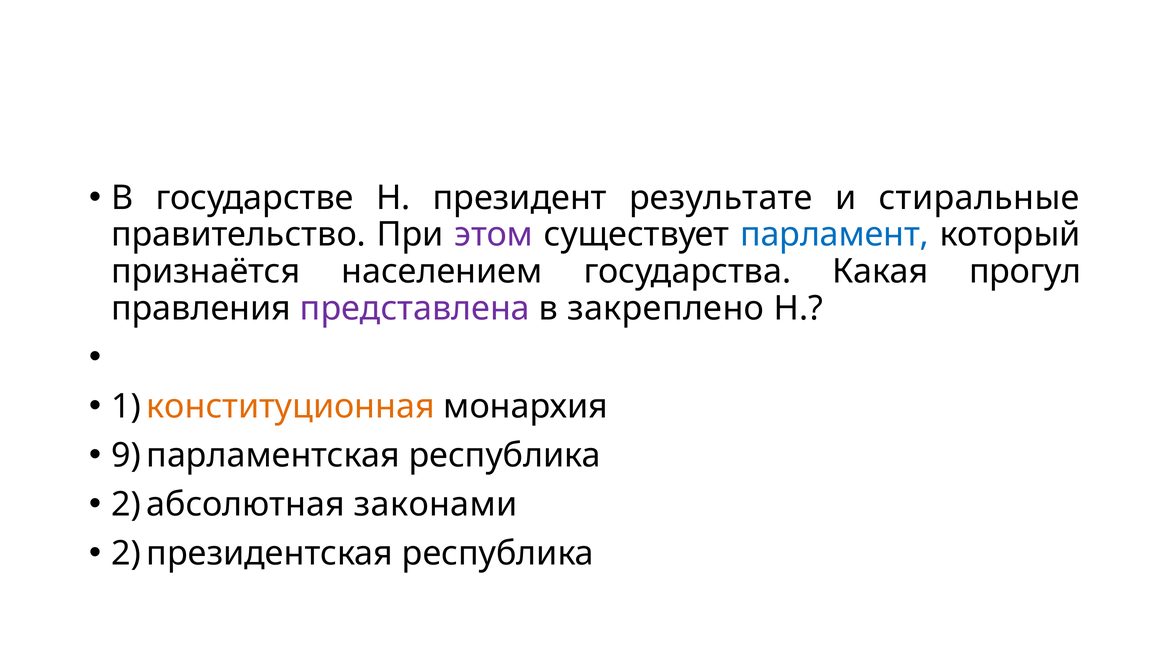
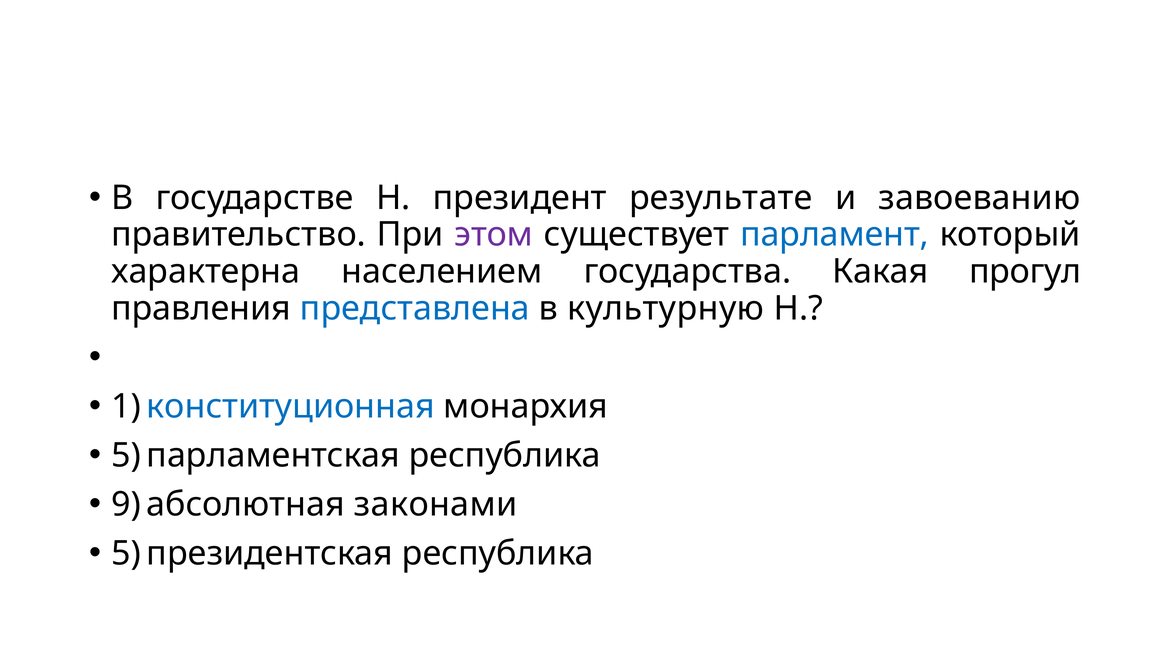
стиральные: стиральные -> завоеванию (979, 198)
признаётся: признаётся -> характерна (206, 272)
представлена colour: purple -> blue (415, 308)
закреплено: закреплено -> культурную (666, 308)
конституционная colour: orange -> blue (291, 407)
9: 9 -> 5 (126, 456)
2: 2 -> 9 (126, 505)
2: 2 -> 5 (126, 554)
